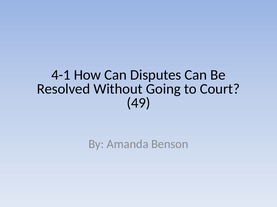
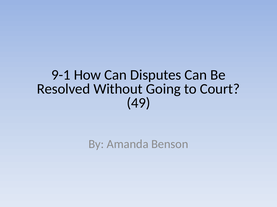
4-1: 4-1 -> 9-1 (61, 75)
